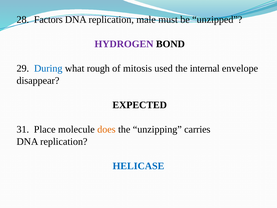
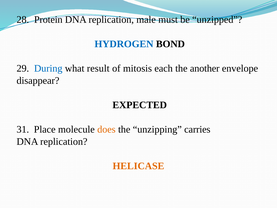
Factors: Factors -> Protein (48, 20)
HYDROGEN colour: purple -> blue (124, 44)
rough: rough -> result (98, 68)
used: used -> each (164, 68)
internal: internal -> another (205, 68)
HELICASE colour: blue -> orange (138, 166)
